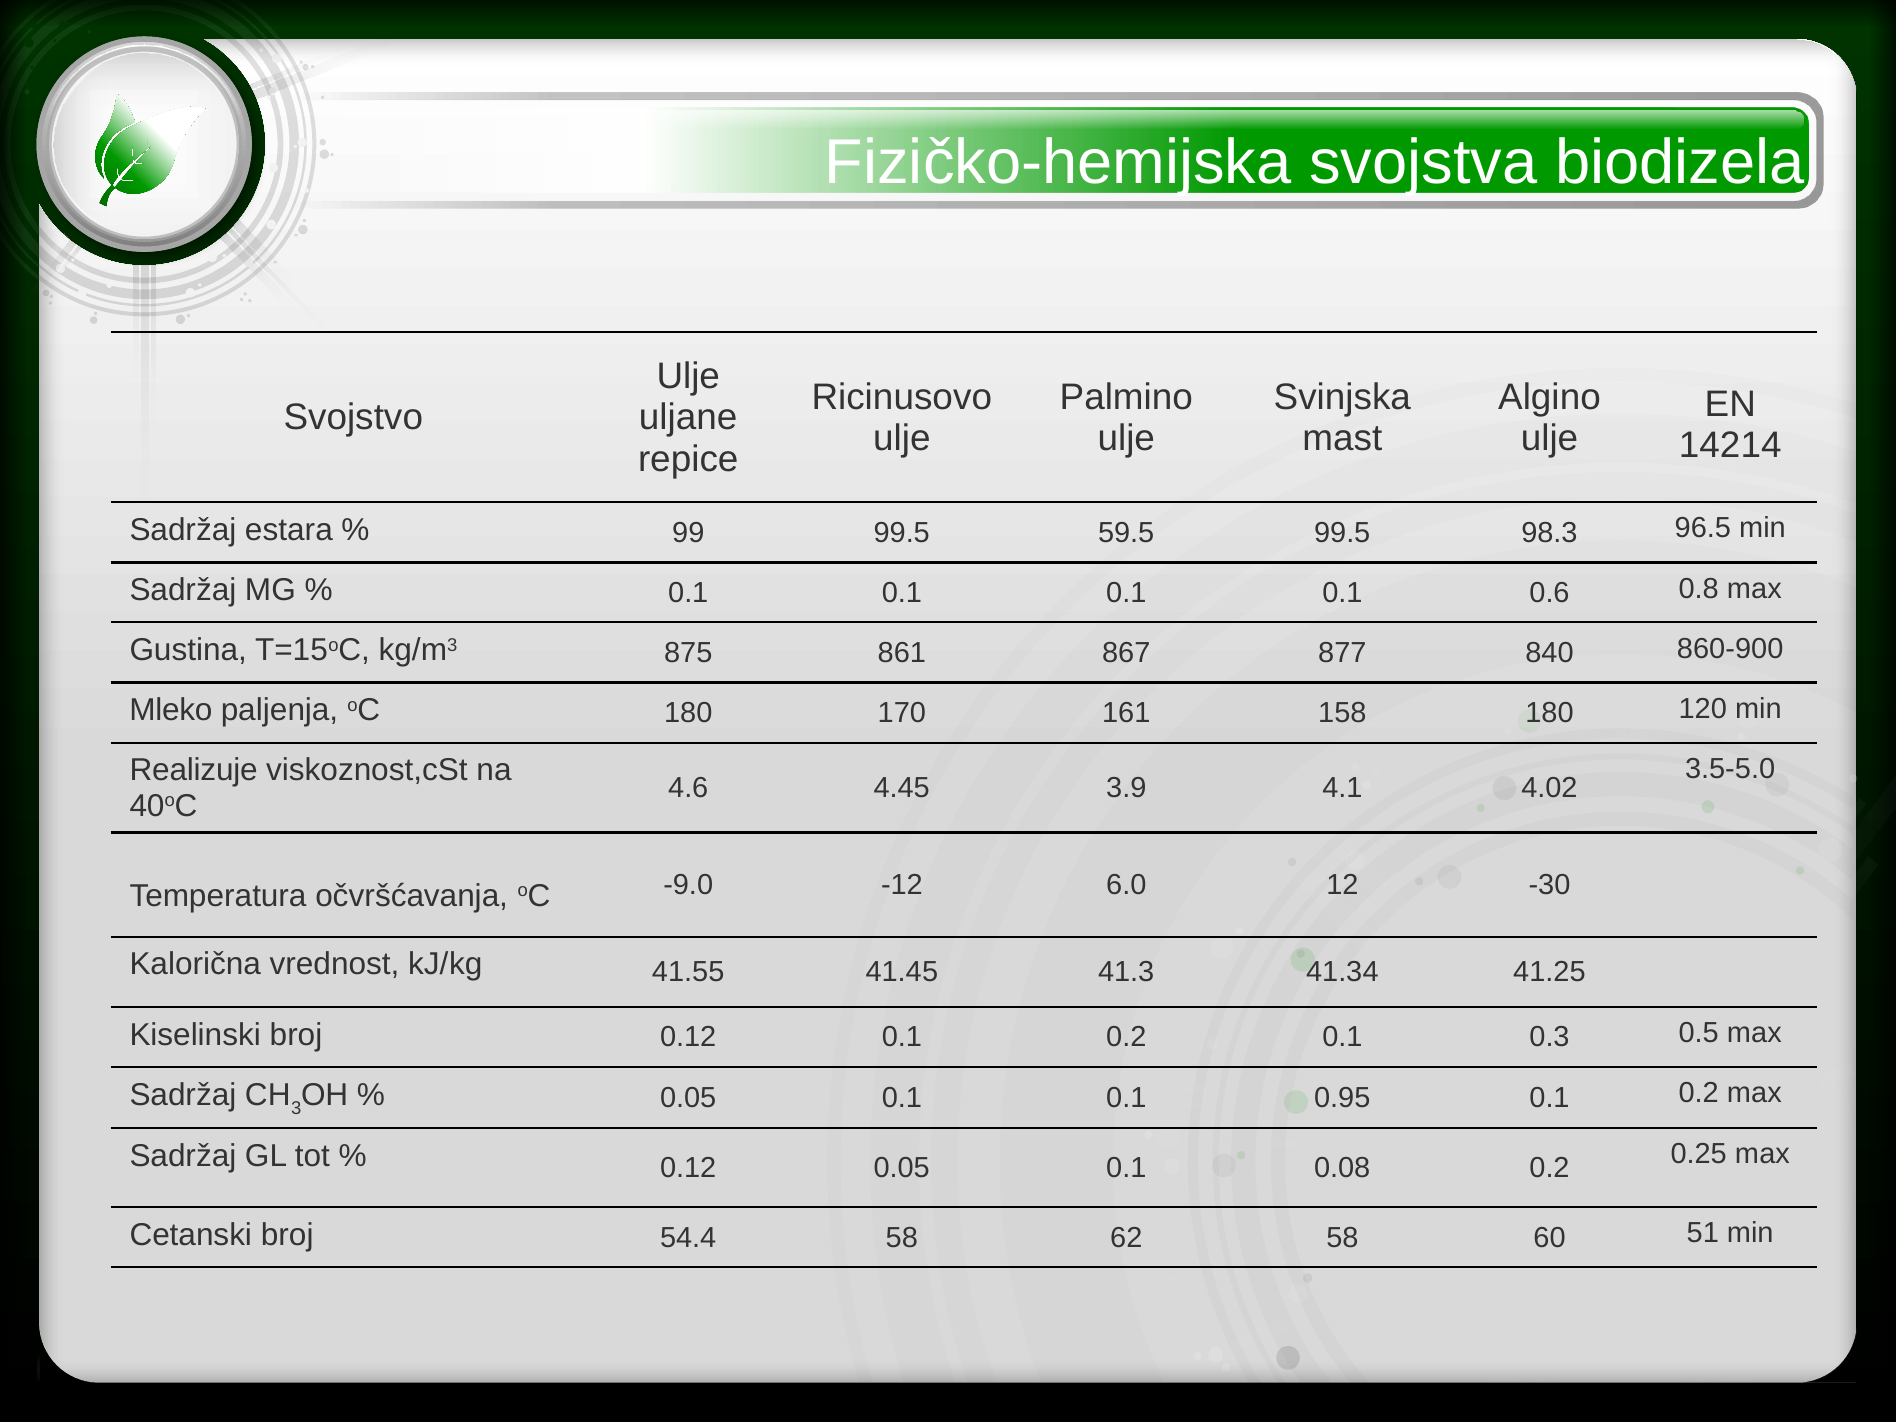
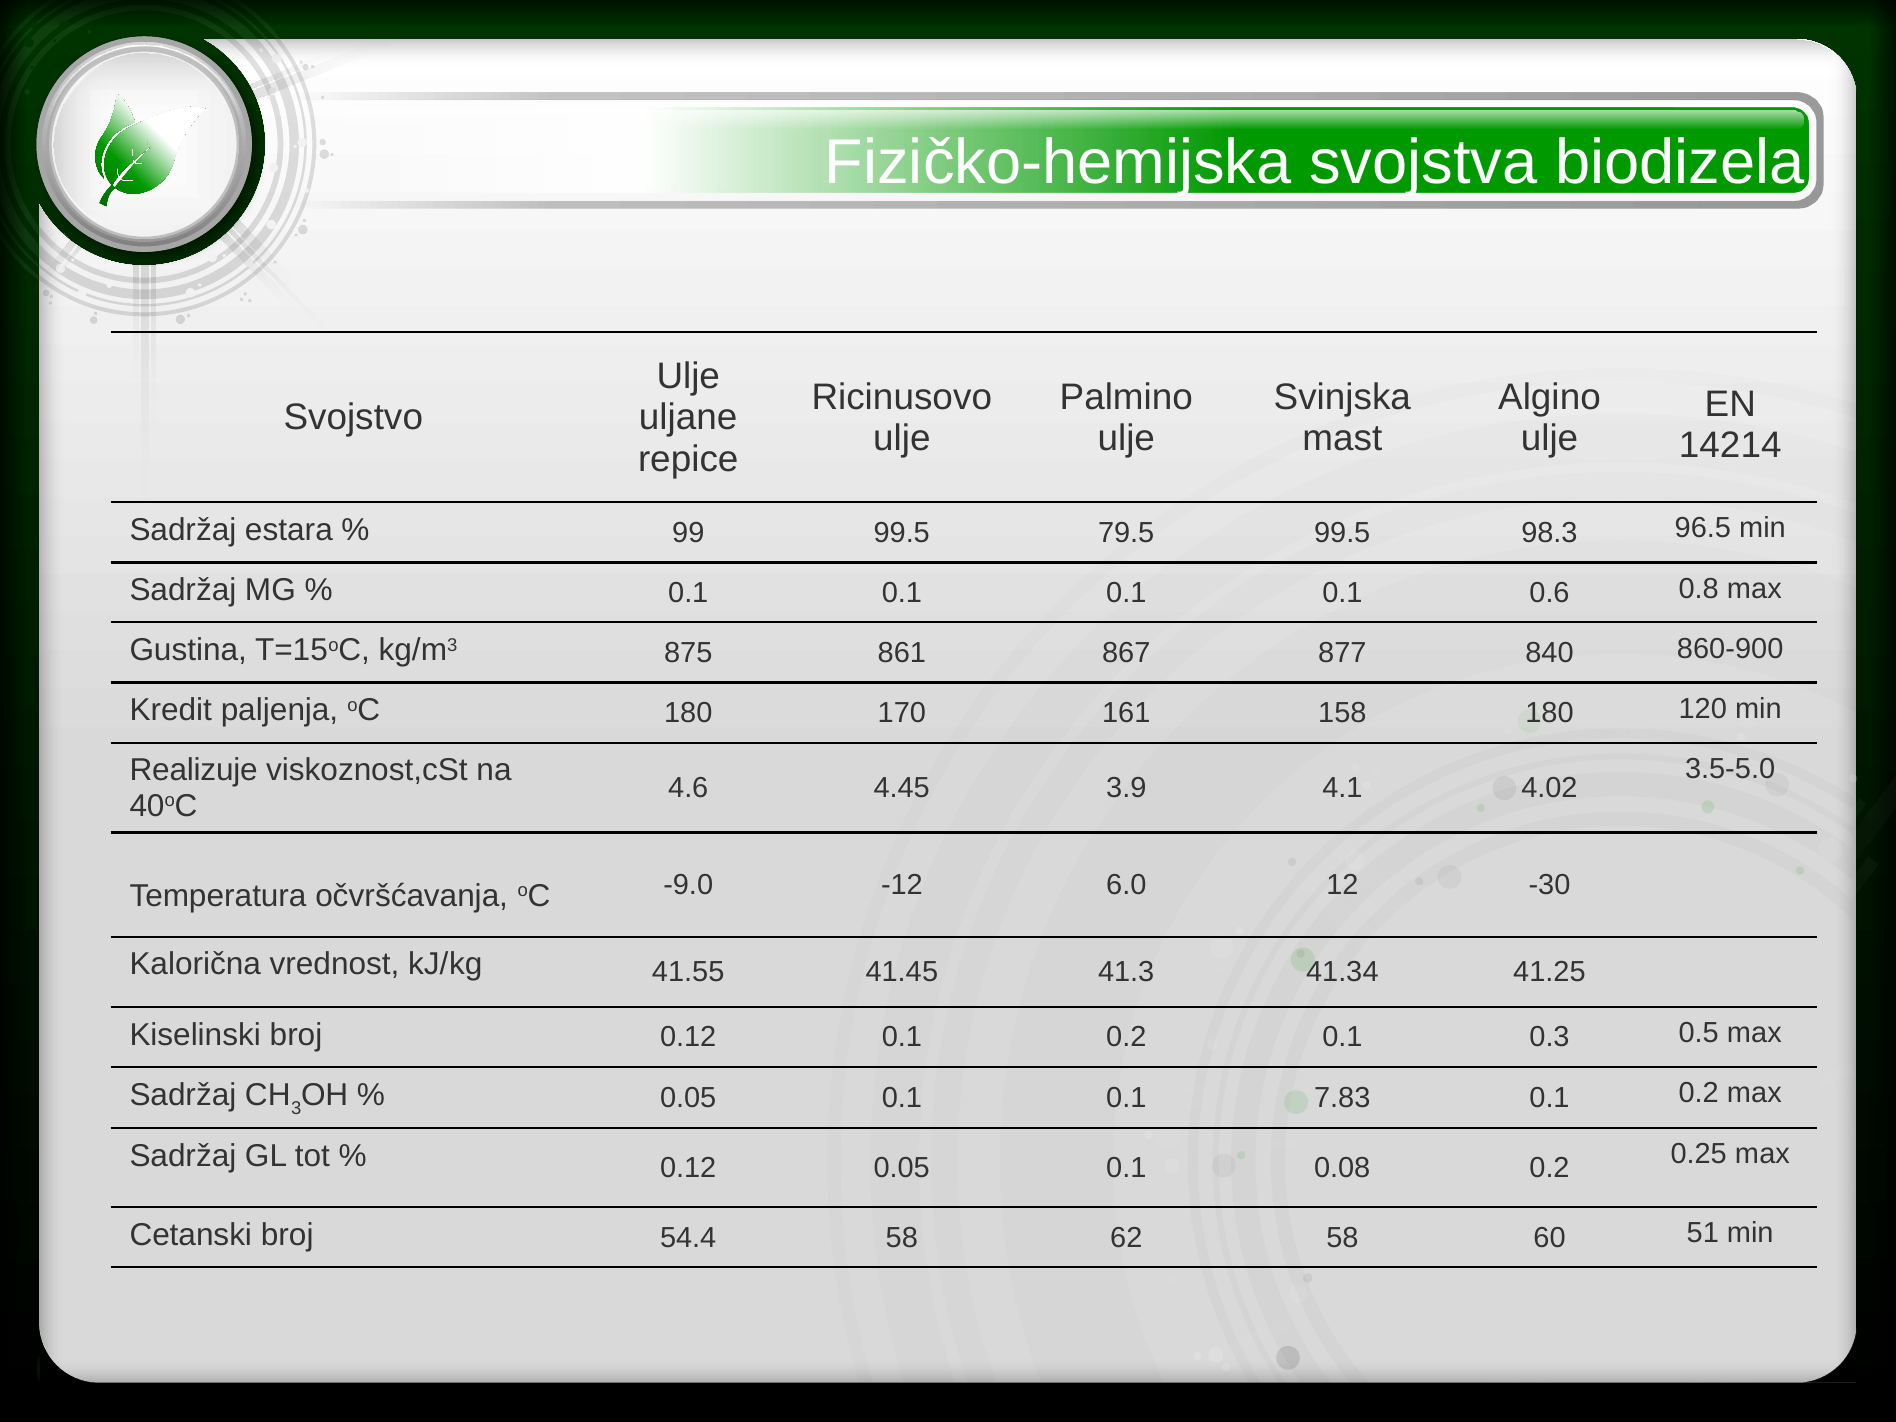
59.5: 59.5 -> 79.5 (1126, 533)
Mleko: Mleko -> Kredit (171, 710)
0.95: 0.95 -> 7.83 (1342, 1098)
